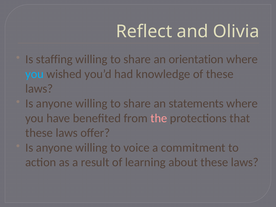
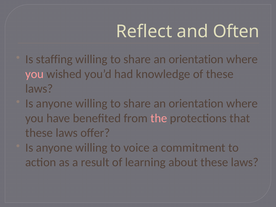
Olivia: Olivia -> Often (236, 31)
you colour: light blue -> pink (35, 74)
statements: statements -> orientation (196, 103)
